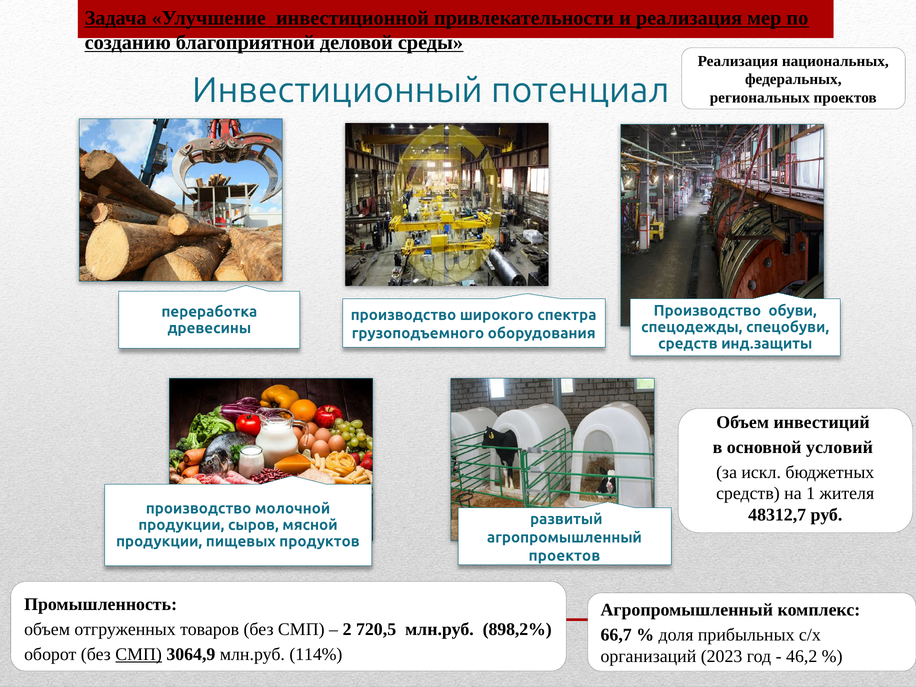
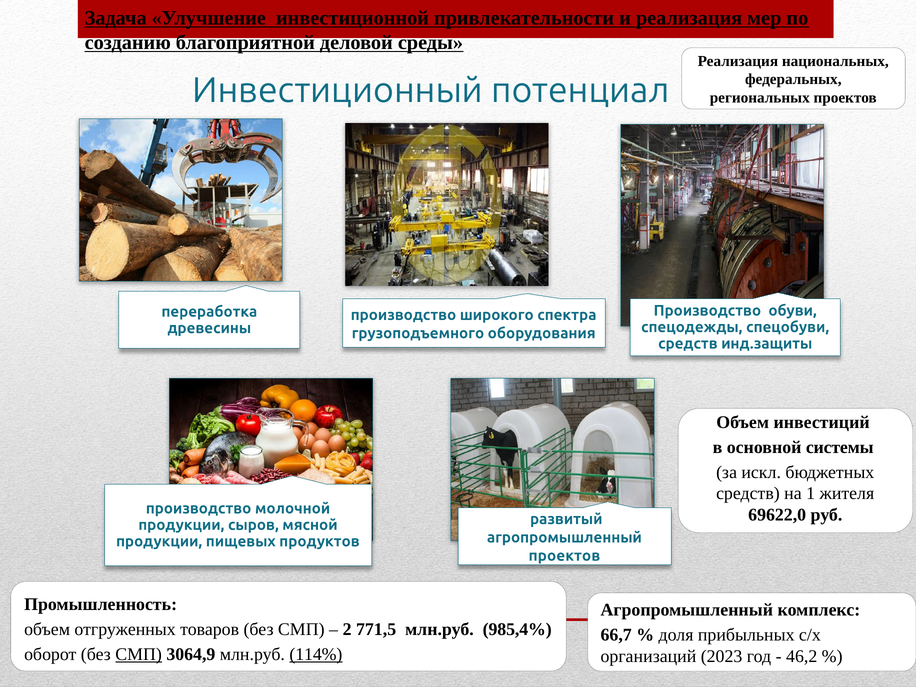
условий: условий -> системы (840, 447)
48312,7: 48312,7 -> 69622,0 (777, 515)
720,5: 720,5 -> 771,5 (376, 629)
898,2%: 898,2% -> 985,4% (517, 629)
114% underline: none -> present (316, 654)
